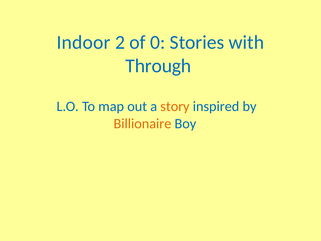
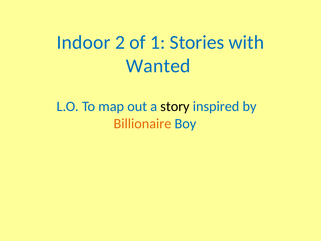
0: 0 -> 1 (158, 42)
Through: Through -> Wanted (158, 66)
story colour: orange -> black (175, 106)
